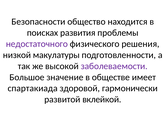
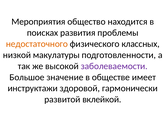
Безопасности: Безопасности -> Мероприятия (38, 22)
недостаточного colour: purple -> orange (37, 44)
решения: решения -> классных (141, 44)
спартакиада: спартакиада -> инструктажи (33, 88)
